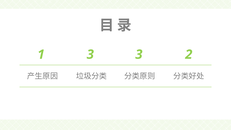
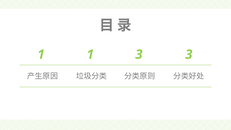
1 3: 3 -> 1 (90, 54)
3 2: 2 -> 3 (189, 54)
